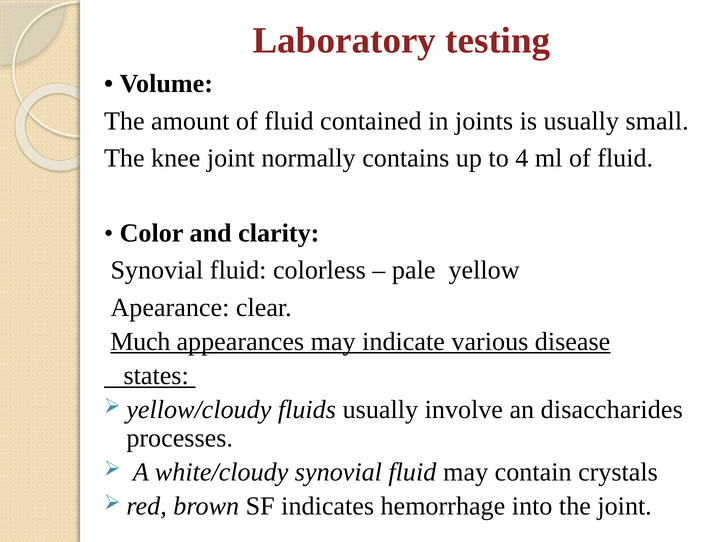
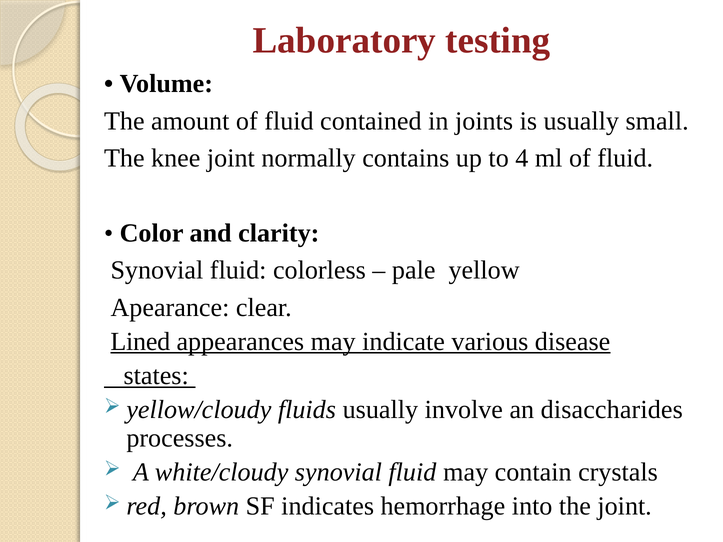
Much: Much -> Lined (140, 342)
